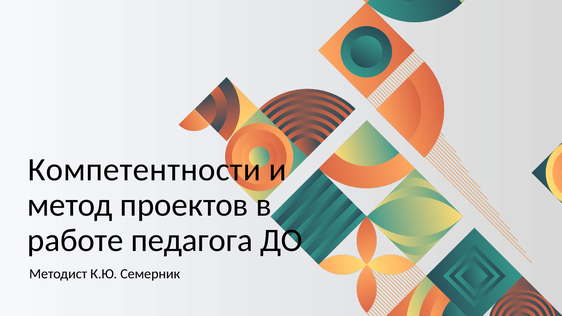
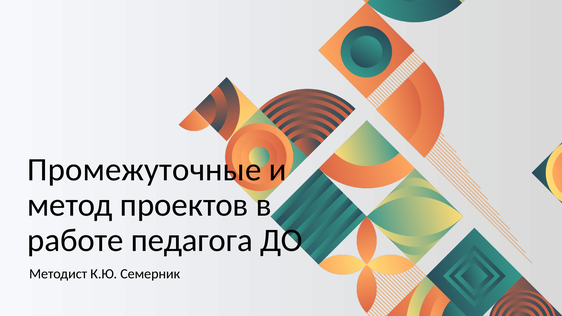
Компетентности: Компетентности -> Промежуточные (144, 170)
